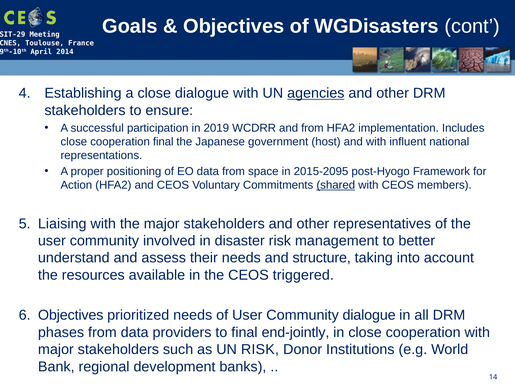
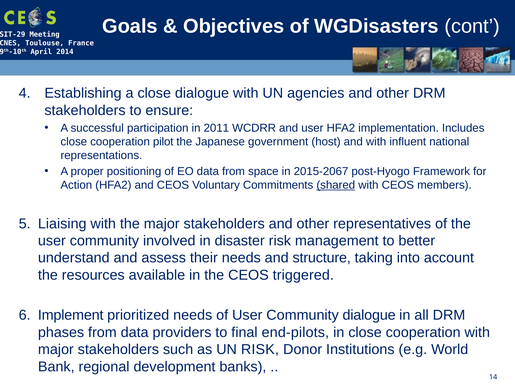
agencies underline: present -> none (316, 93)
2019: 2019 -> 2011 (216, 128)
and from: from -> user (312, 128)
cooperation final: final -> pilot (163, 142)
2015-2095: 2015-2095 -> 2015-2067 (321, 171)
Objectives: Objectives -> Implement (71, 315)
end-jointly: end-jointly -> end-pilots (295, 333)
